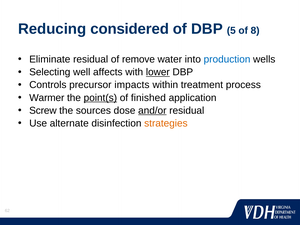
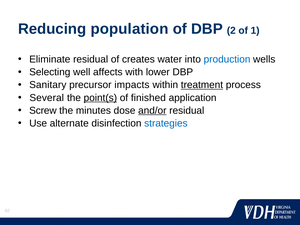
considered: considered -> population (129, 29)
5: 5 -> 2 (231, 30)
8: 8 -> 1 (255, 30)
remove: remove -> creates (138, 59)
lower underline: present -> none (158, 72)
Controls: Controls -> Sanitary (48, 85)
treatment underline: none -> present (202, 85)
Warmer: Warmer -> Several (47, 98)
sources: sources -> minutes (93, 111)
strategies colour: orange -> blue (166, 123)
